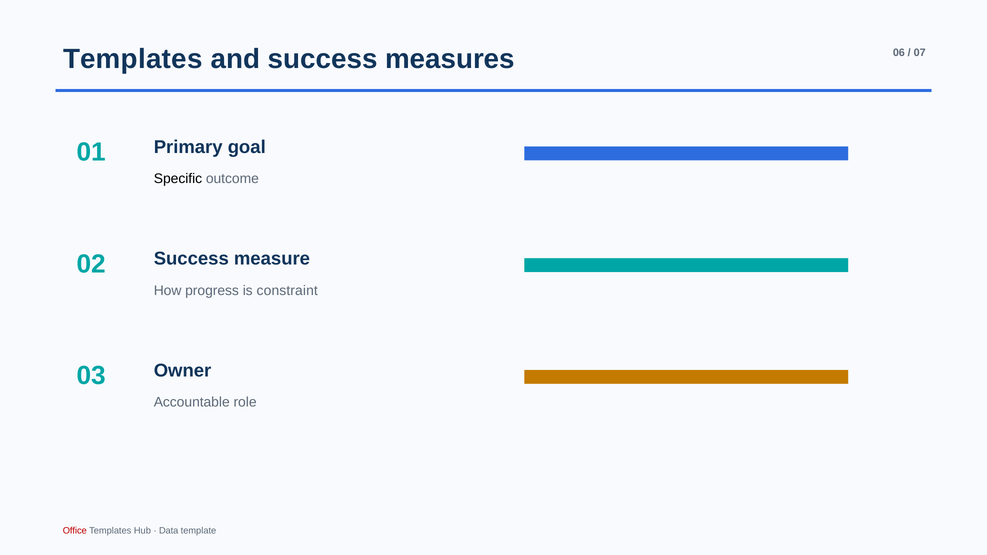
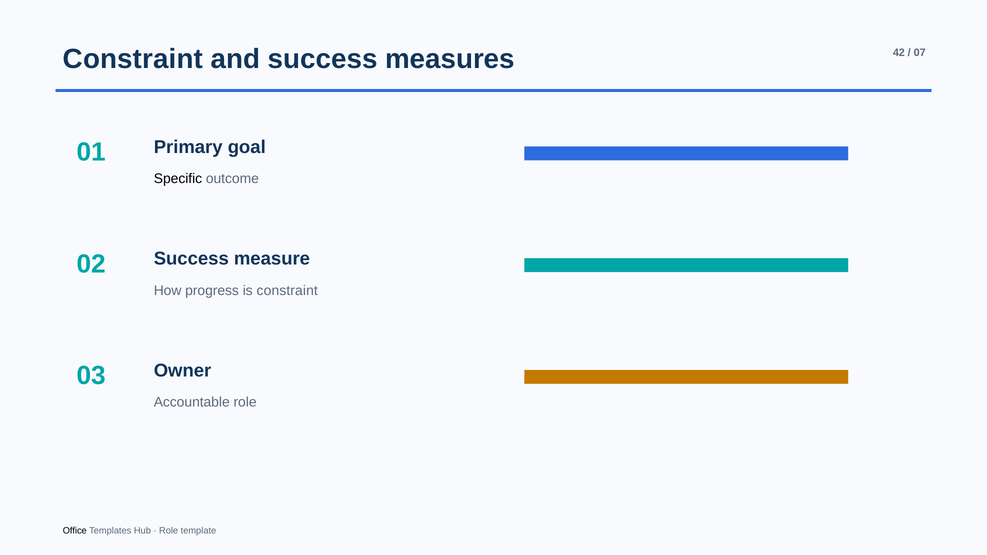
Templates: Templates -> Constraint (133, 59)
06: 06 -> 42 (899, 53)
Office colour: red -> black (75, 531)
Data: Data -> Role (169, 531)
